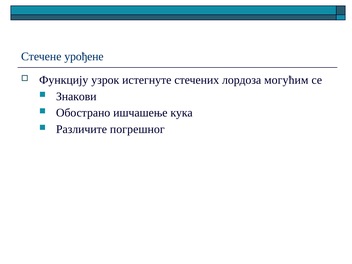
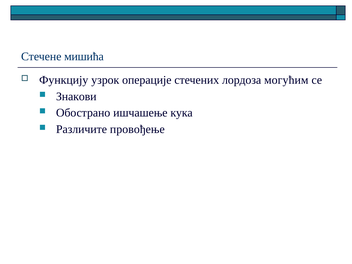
урођене: урођене -> мишића (84, 57)
истегнуте: истегнуте -> операције (147, 80)
погрешног: погрешног -> провођење (137, 129)
